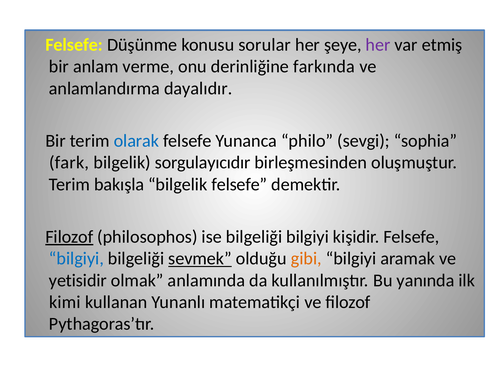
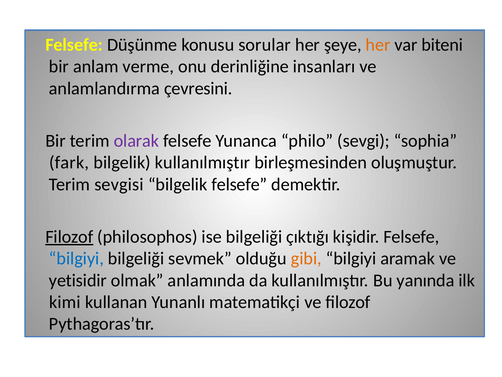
her colour: purple -> orange (378, 45)
etmiş: etmiş -> biteni (442, 45)
farkında: farkında -> insanları (324, 67)
dayalıdır: dayalıdır -> çevresini (198, 88)
olarak colour: blue -> purple (136, 141)
bilgelik sorgulayıcıdır: sorgulayıcıdır -> kullanılmıştır (203, 162)
bakışla: bakışla -> sevgisi (119, 184)
bilgeliği bilgiyi: bilgiyi -> çıktığı (308, 237)
sevmek underline: present -> none (200, 258)
